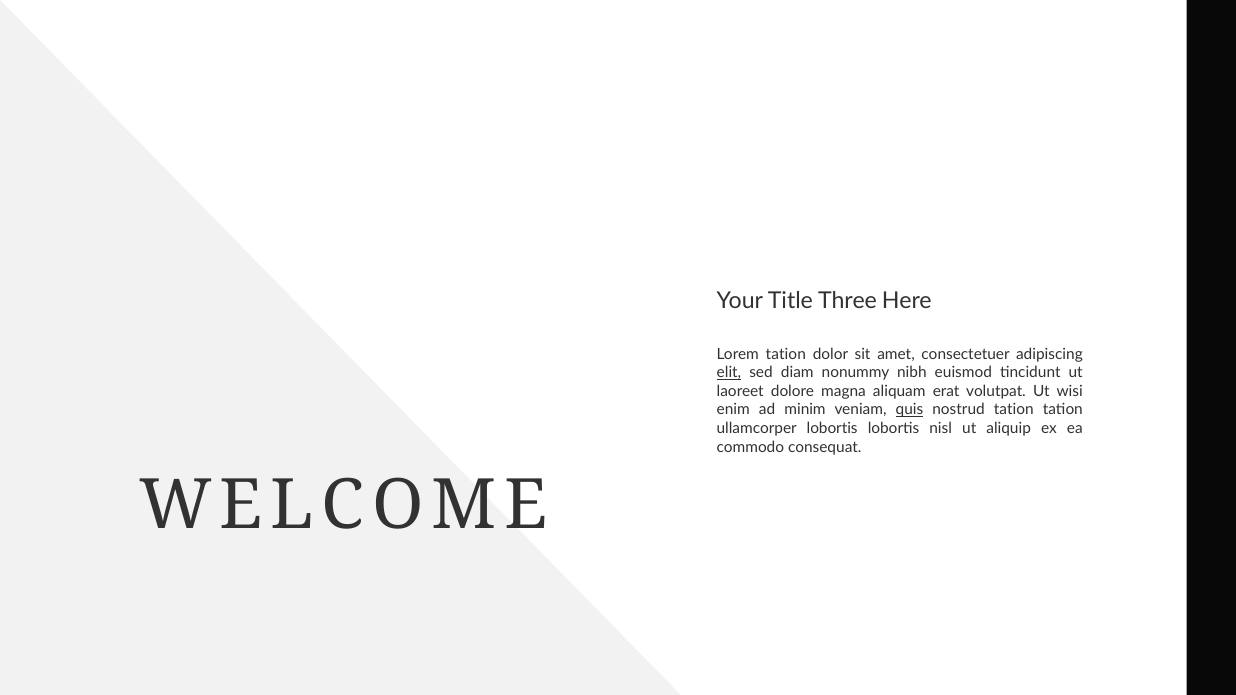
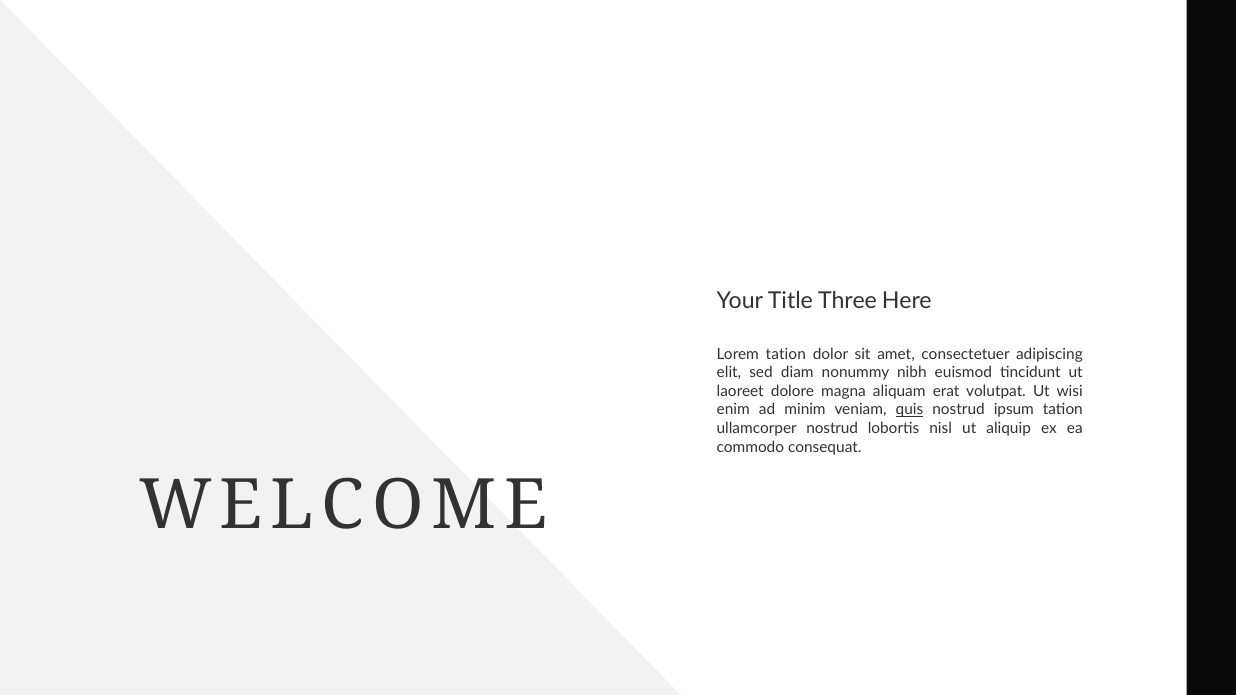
elit underline: present -> none (729, 373)
nostrud tation: tation -> ipsum (1014, 410)
ullamcorper lobortis: lobortis -> nostrud (832, 429)
